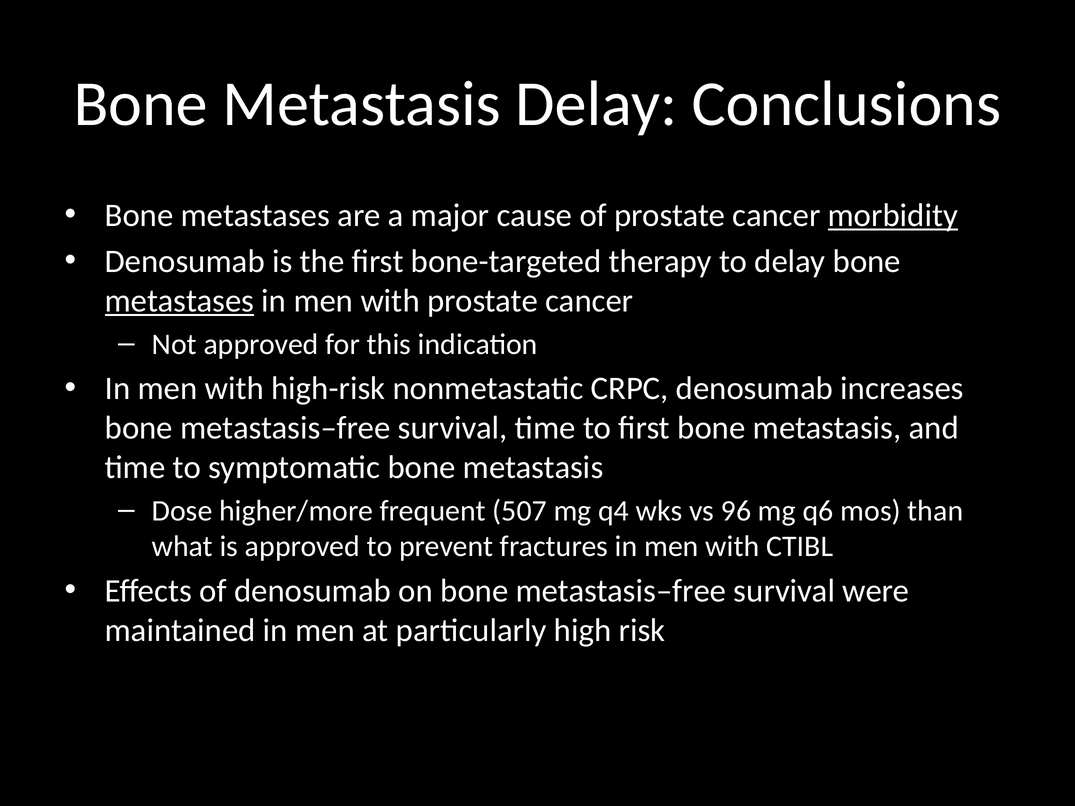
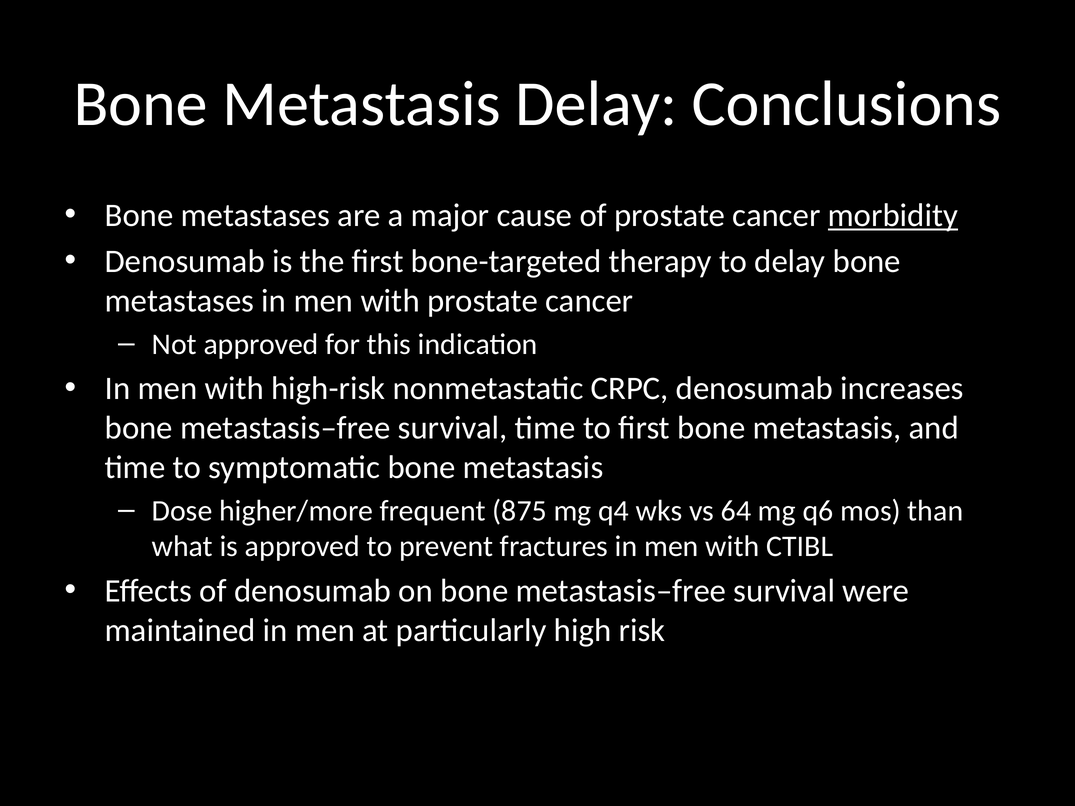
metastases underline: present -> none (179, 301)
507: 507 -> 875 (520, 511)
96: 96 -> 64 (736, 511)
